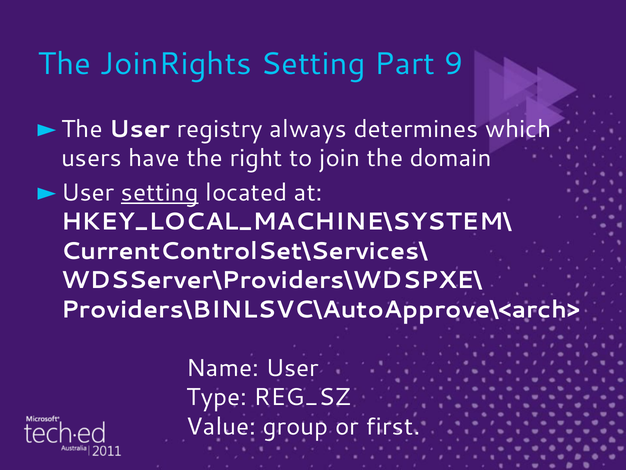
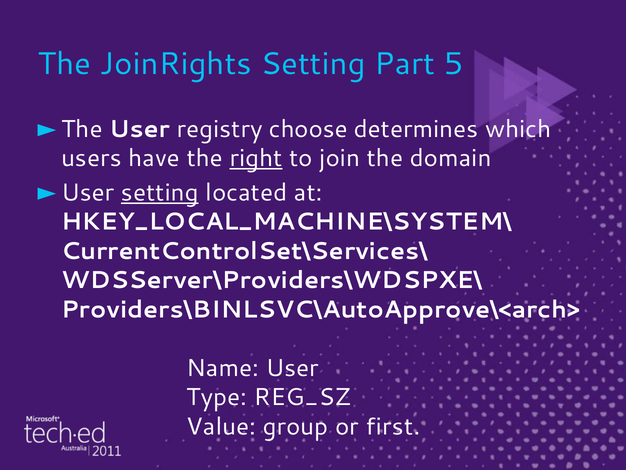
9: 9 -> 5 (454, 64)
always: always -> choose (308, 129)
right underline: none -> present (256, 158)
